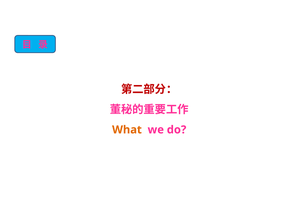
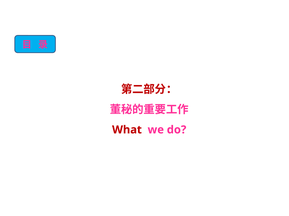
What colour: orange -> red (127, 130)
